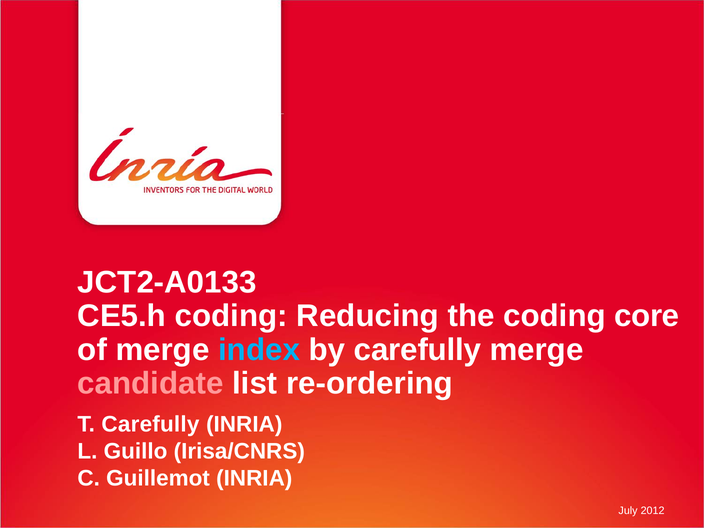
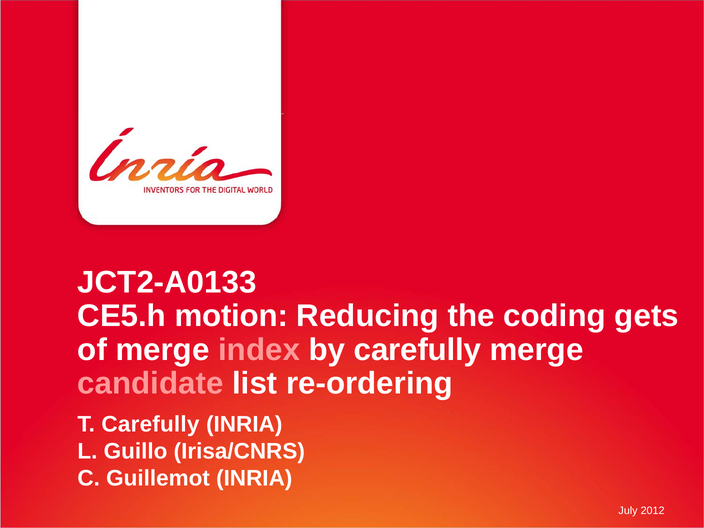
CE5.h coding: coding -> motion (231, 316)
core: core -> gets (647, 316)
index colour: light blue -> pink (259, 350)
